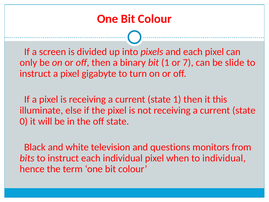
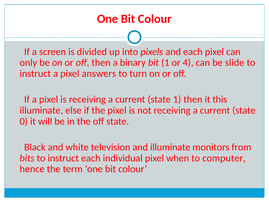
7: 7 -> 4 (188, 63)
gigabyte: gigabyte -> answers (99, 73)
and questions: questions -> illuminate (170, 147)
to individual: individual -> computer (224, 158)
